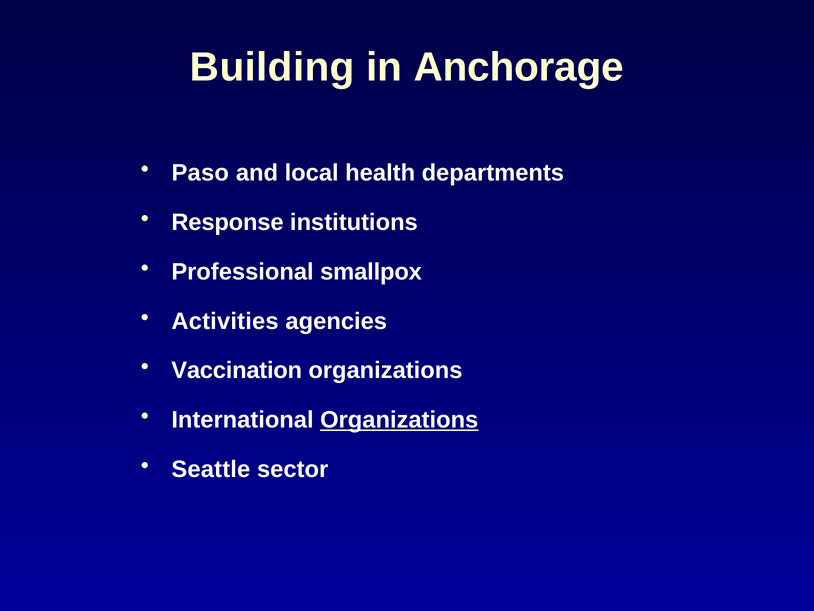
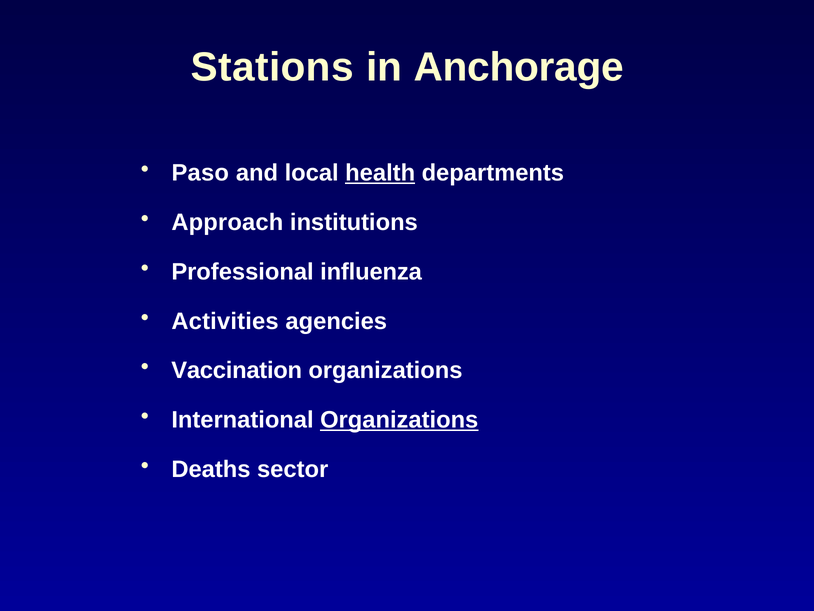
Building: Building -> Stations (272, 67)
health underline: none -> present (380, 173)
Response: Response -> Approach (227, 222)
smallpox: smallpox -> influenza (371, 272)
Seattle: Seattle -> Deaths (211, 469)
